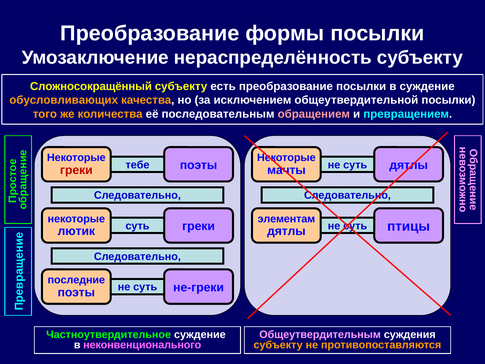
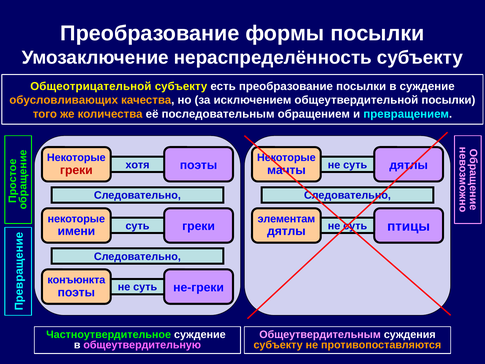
Сложносокращённый: Сложносокращённый -> Общеотрицательной (91, 86)
обращением colour: pink -> white (314, 114)
тебе: тебе -> хотя (137, 165)
лютик: лютик -> имени (76, 231)
последние: последние -> конъюнкта (76, 280)
неконвенционального: неконвенционального -> общеутвердительную (142, 345)
